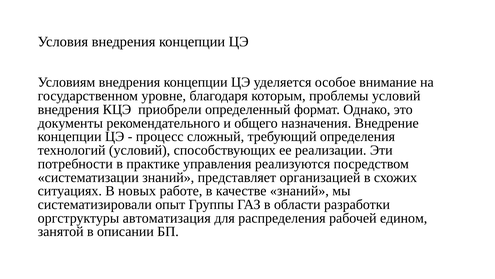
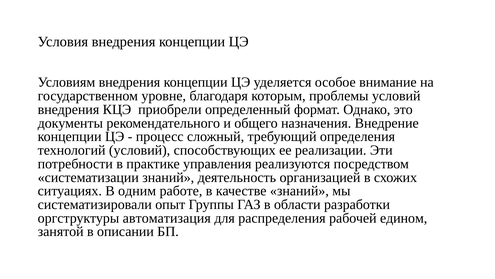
представляет: представляет -> деятельность (237, 177)
новых: новых -> одним (137, 191)
